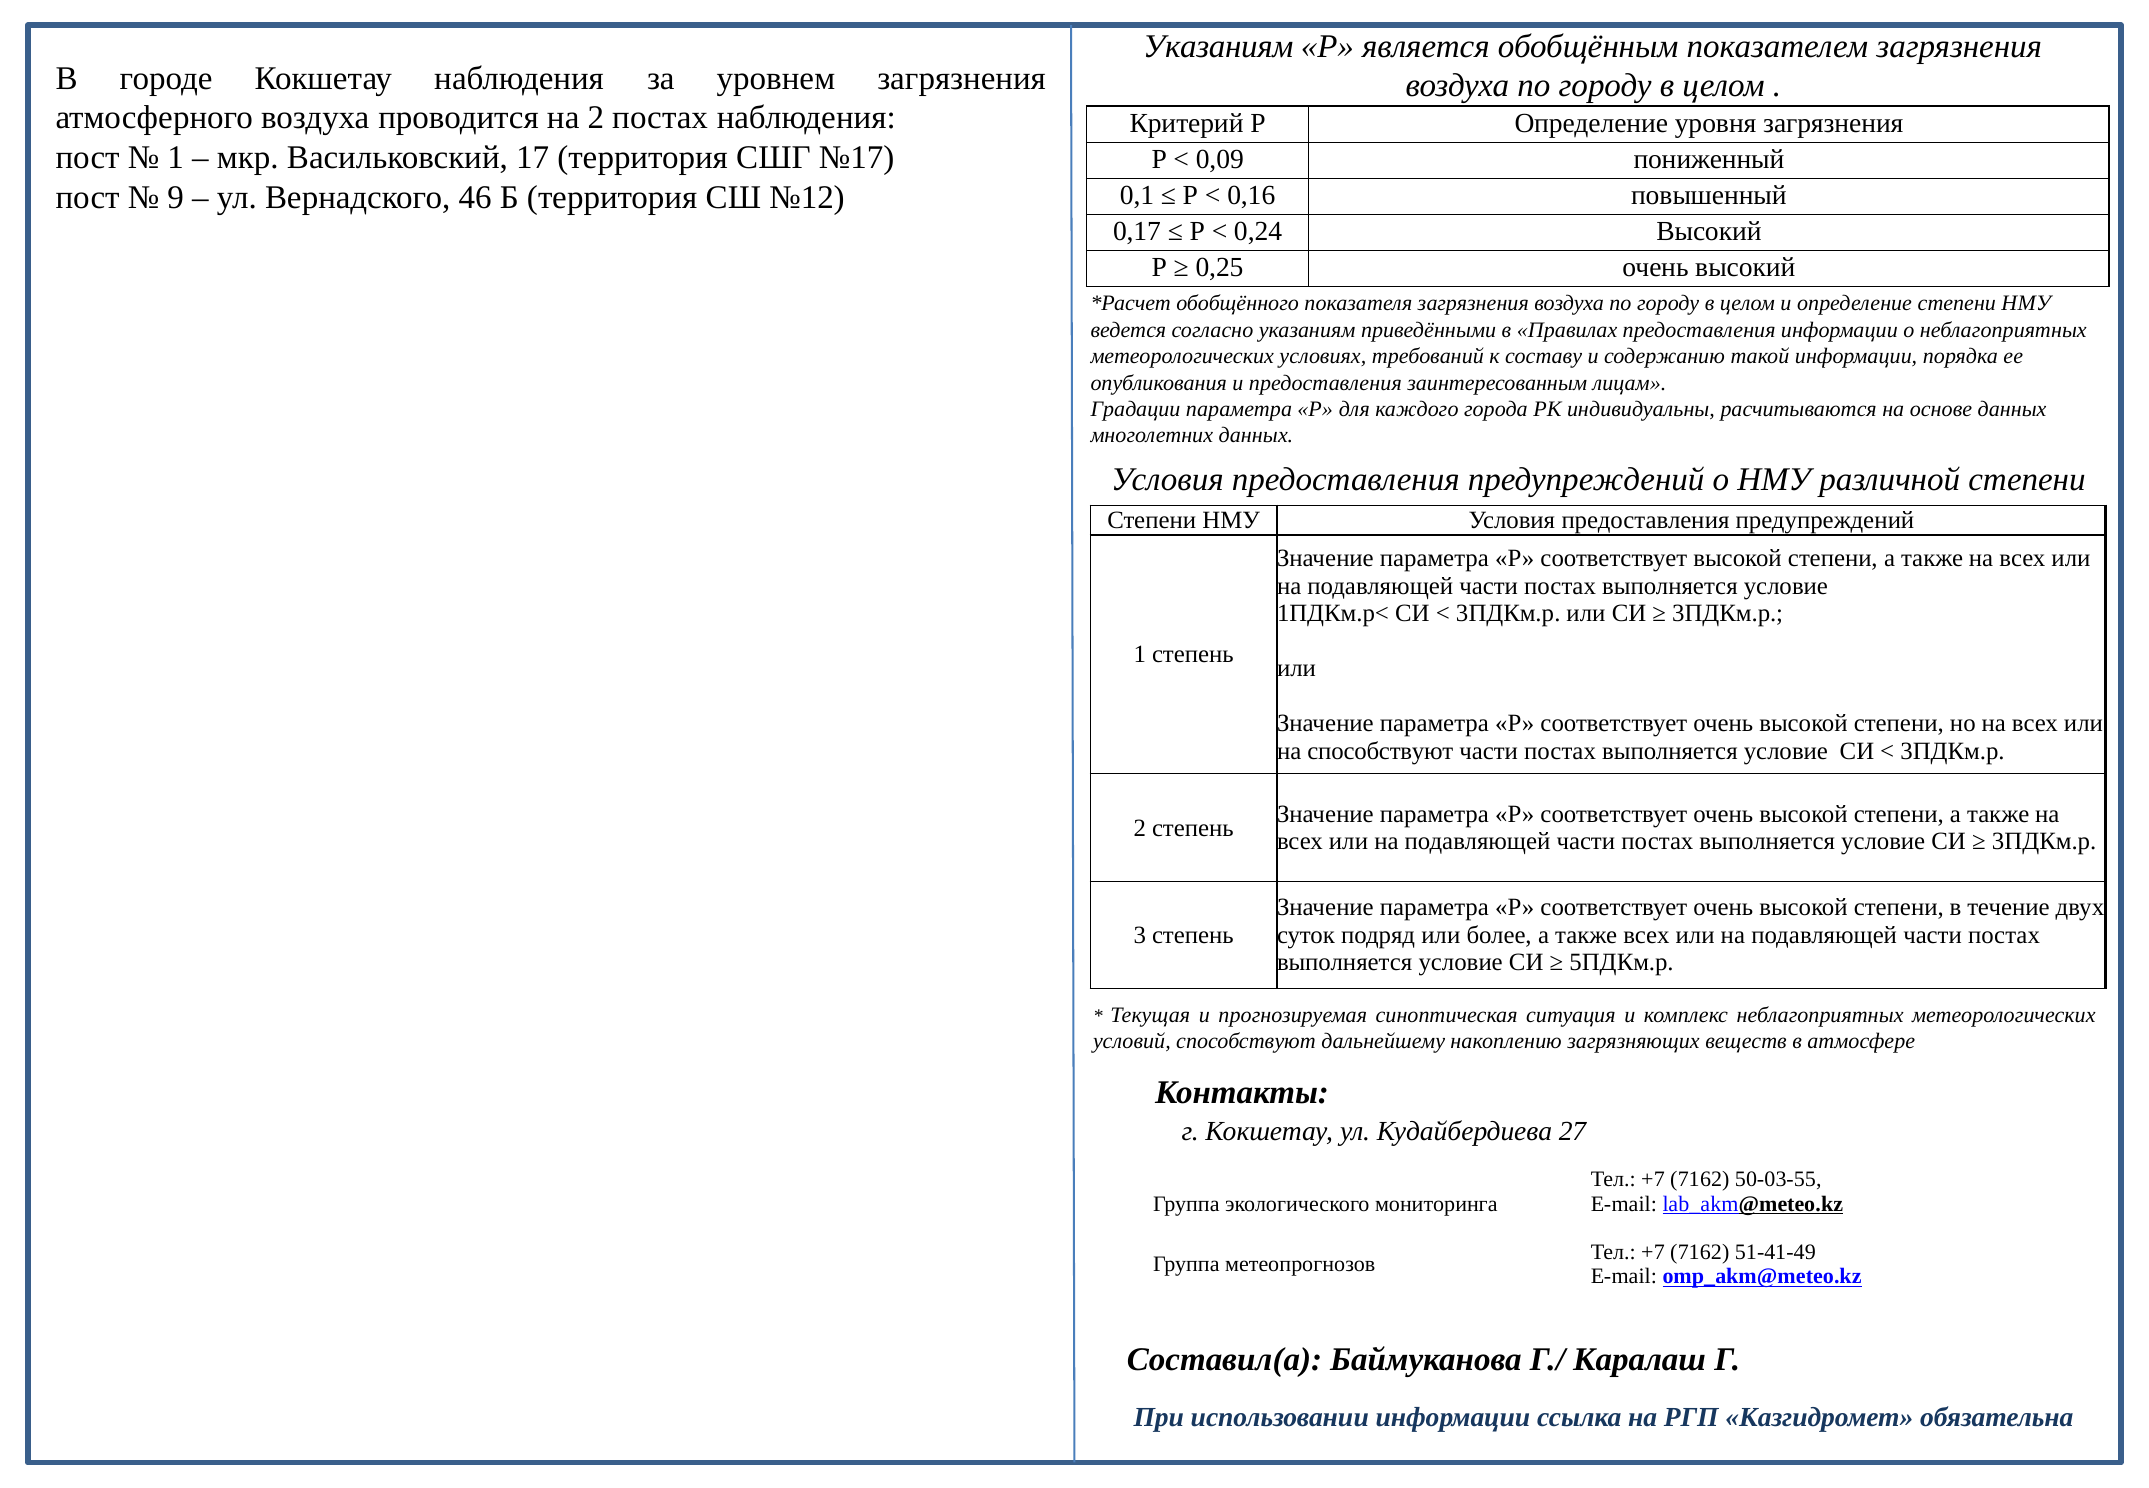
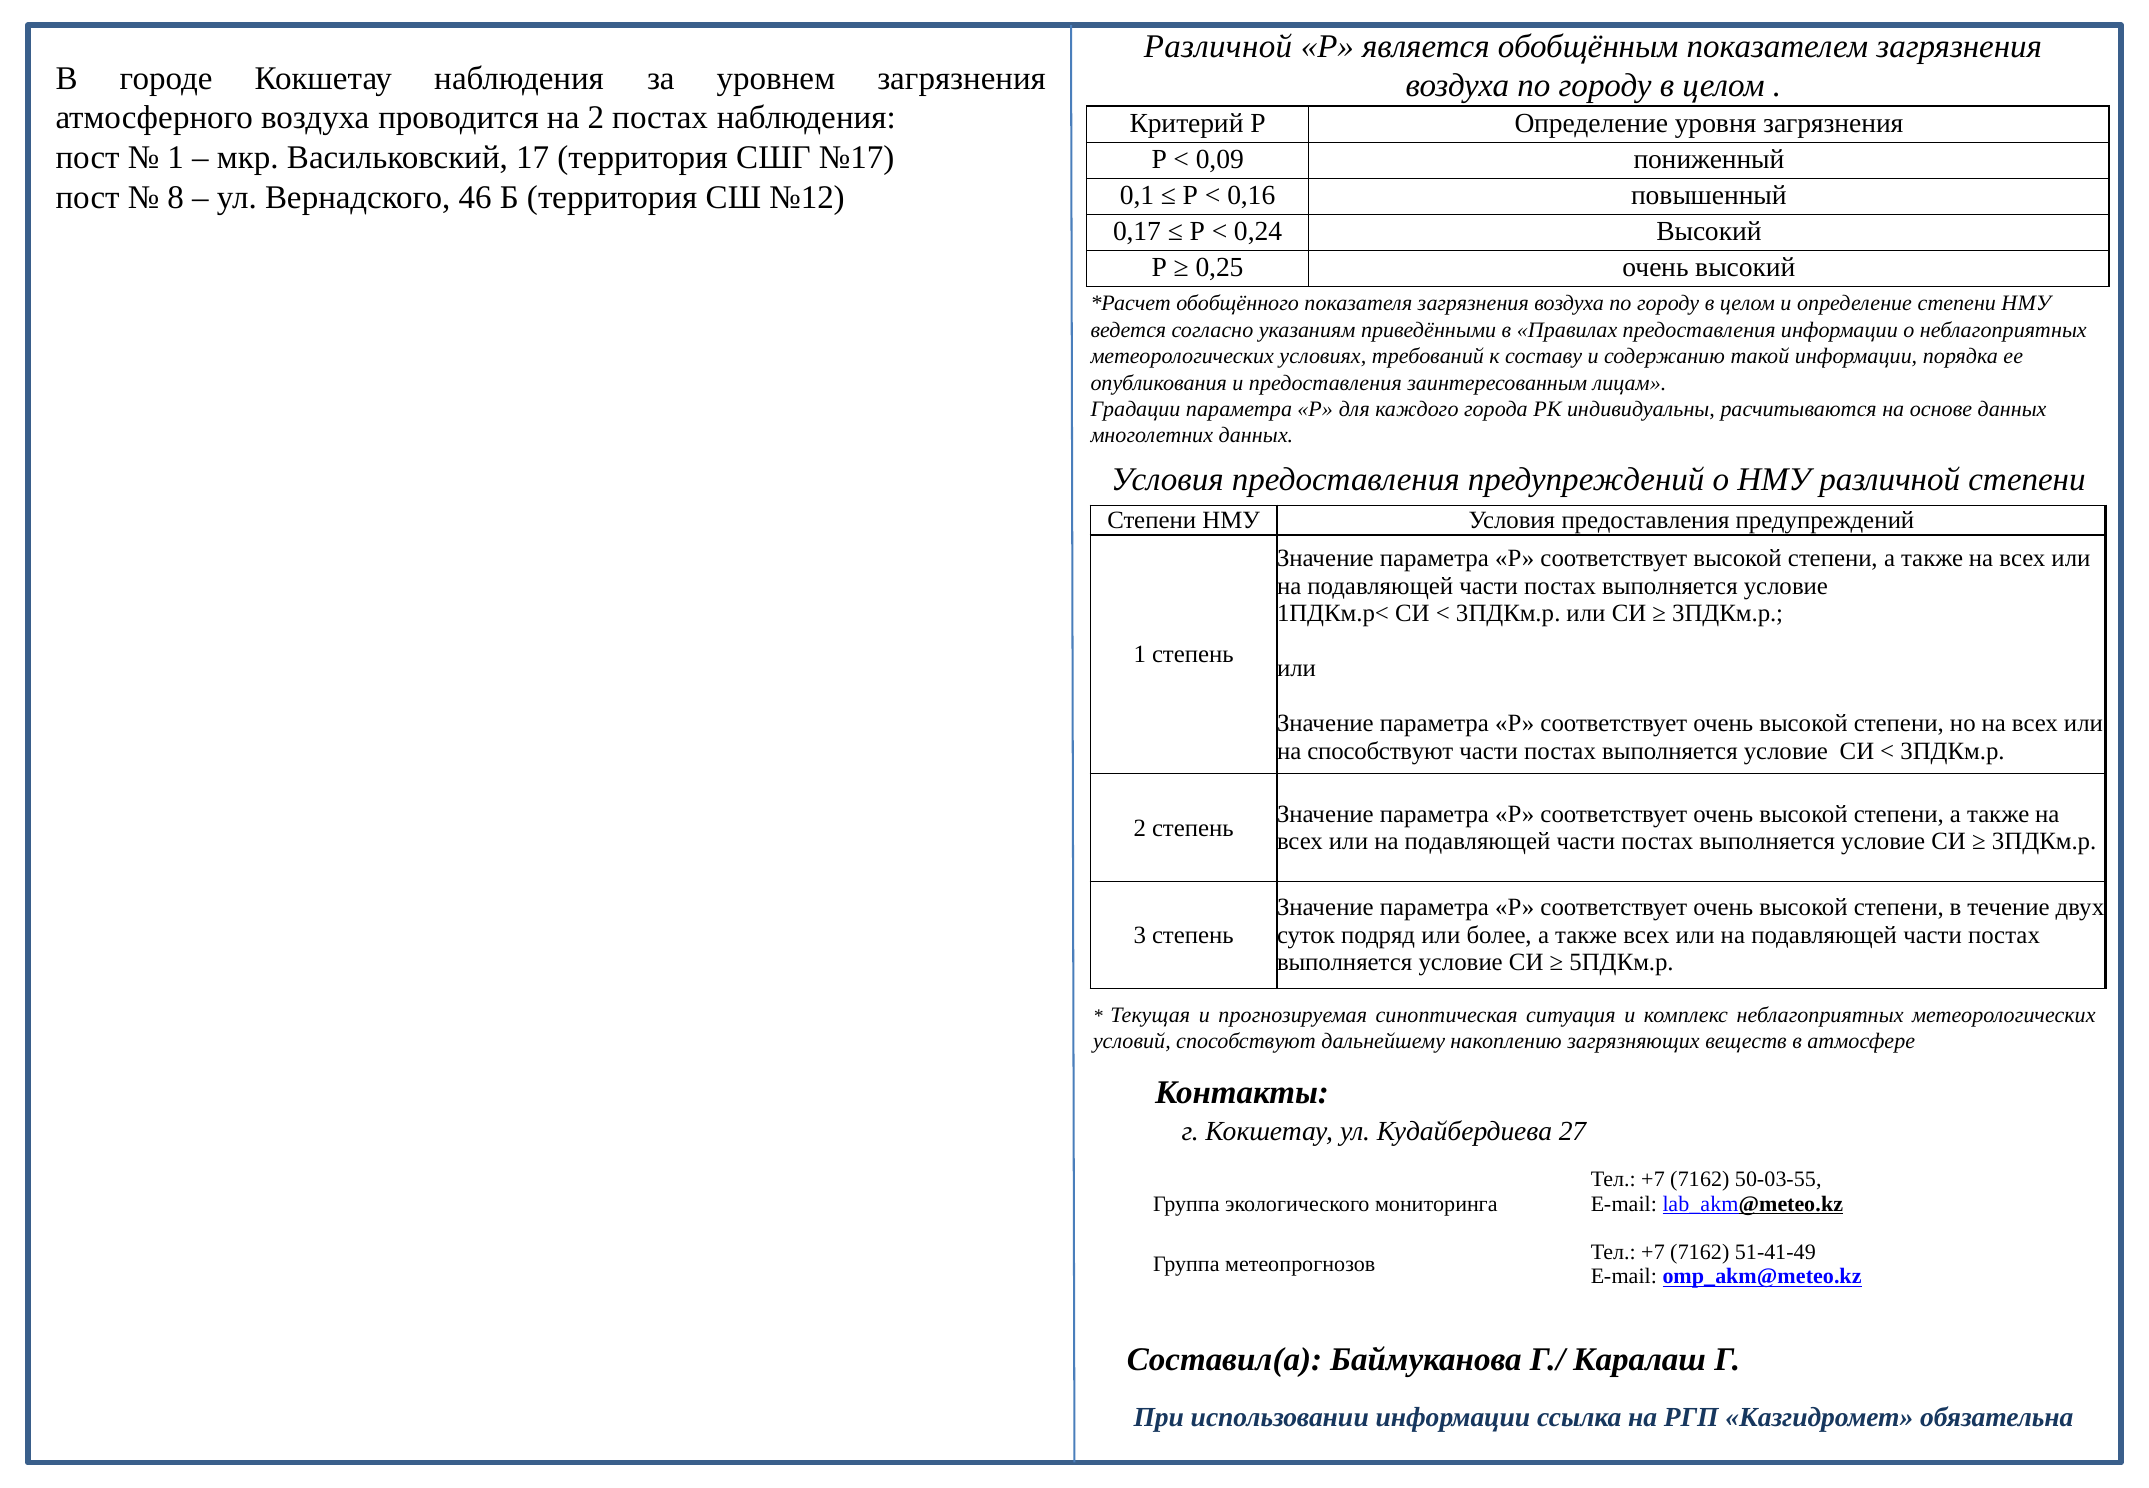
Указаниям: Указаниям -> Различной (1218, 46)
9: 9 -> 8 (176, 197)
